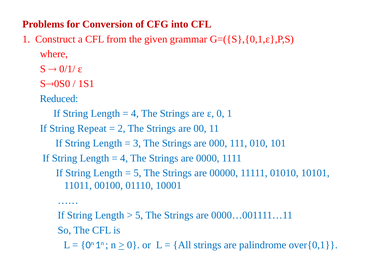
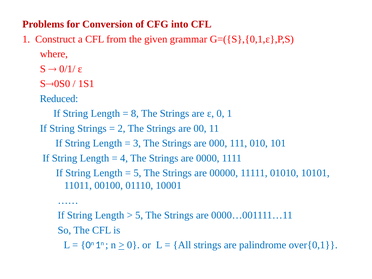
4: 4 -> 8 (135, 114)
String Repeat: Repeat -> Strings (92, 128)
